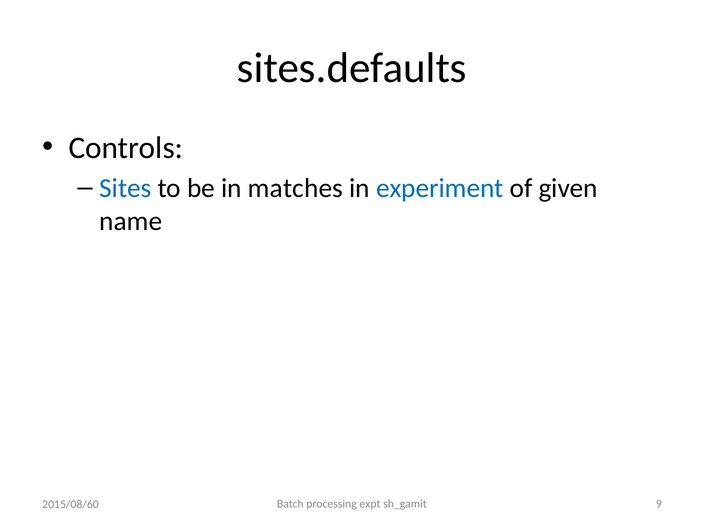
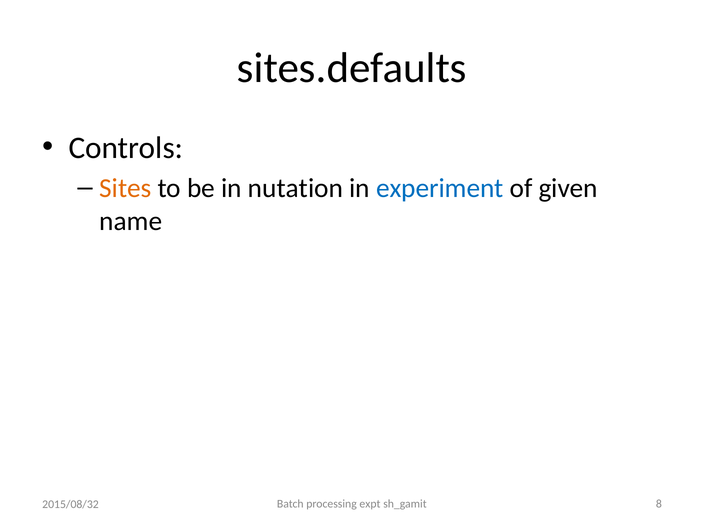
Sites colour: blue -> orange (125, 188)
matches: matches -> nutation (296, 188)
9: 9 -> 8 (659, 504)
2015/08/60: 2015/08/60 -> 2015/08/32 (71, 504)
